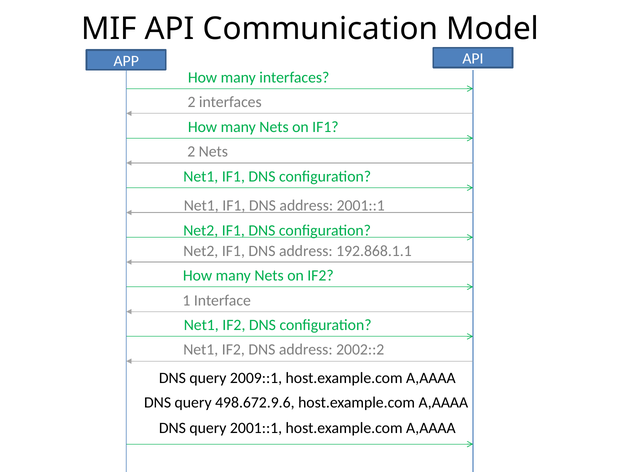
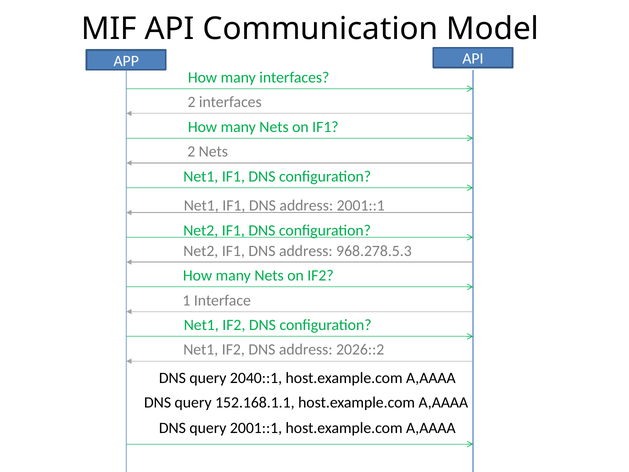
192.868.1.1: 192.868.1.1 -> 968.278.5.3 (374, 251)
2002::2: 2002::2 -> 2026::2 (360, 349)
2009::1: 2009::1 -> 2040::1 (256, 378)
498.672.9.6: 498.672.9.6 -> 152.168.1.1 (255, 402)
